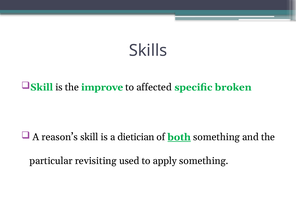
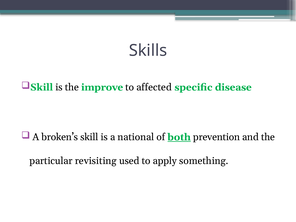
broken: broken -> disease (233, 87)
reason’s: reason’s -> broken’s (60, 137)
dietician: dietician -> national (136, 137)
both something: something -> prevention (217, 137)
